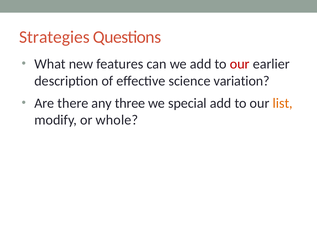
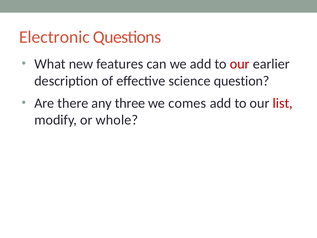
Strategies: Strategies -> Electronic (54, 37)
variation: variation -> question (242, 81)
special: special -> comes (187, 103)
list colour: orange -> red (283, 103)
